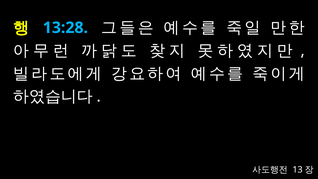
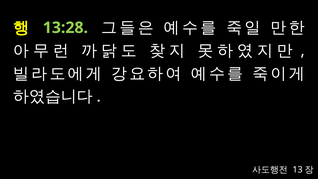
13:28 colour: light blue -> light green (65, 28)
